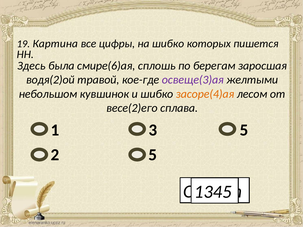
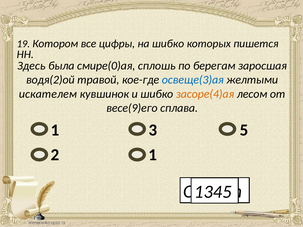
Картина: Картина -> Котором (55, 44)
смире(6)ая: смире(6)ая -> смире(0)ая (106, 66)
освеще(3)ая colour: purple -> blue (193, 80)
небольшом: небольшом -> искателем (48, 94)
весе(2)его: весе(2)его -> весе(9)его (132, 108)
2 5: 5 -> 1 (153, 155)
